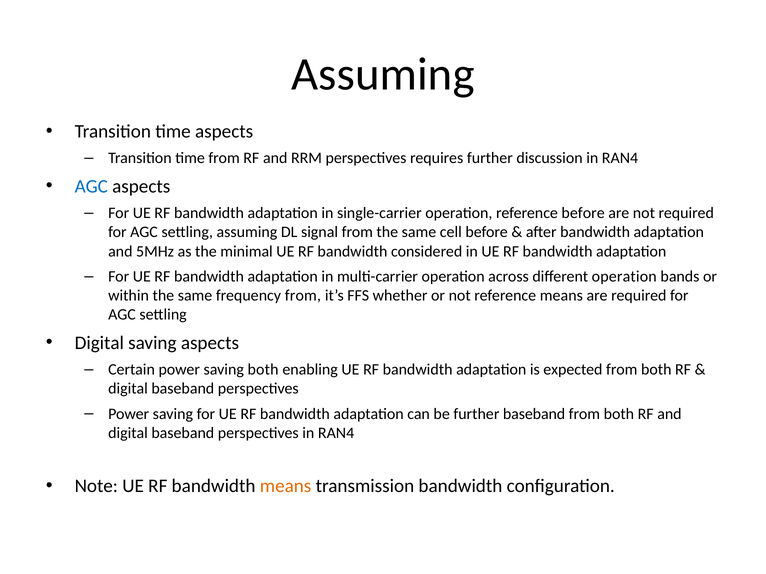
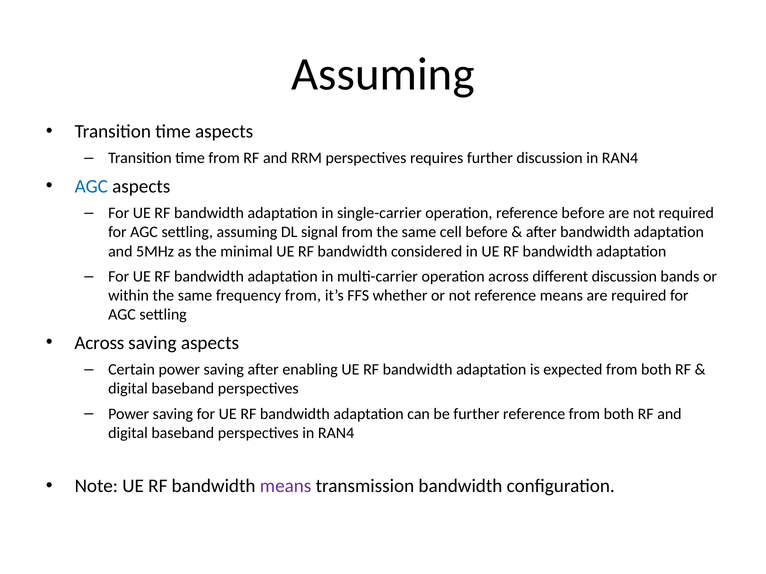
different operation: operation -> discussion (624, 277)
Digital: Digital -> Across (99, 343)
saving both: both -> after (263, 370)
further baseband: baseband -> reference (534, 414)
means colour: orange -> purple (286, 487)
